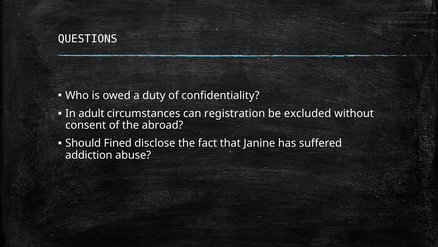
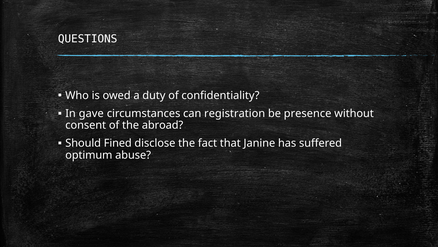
adult: adult -> gave (91, 113)
excluded: excluded -> presence (308, 113)
addiction: addiction -> optimum (89, 155)
